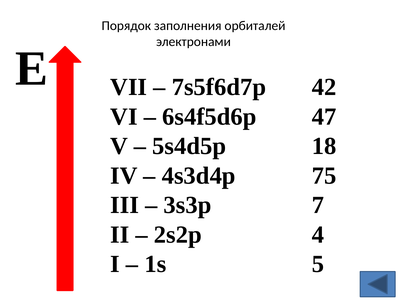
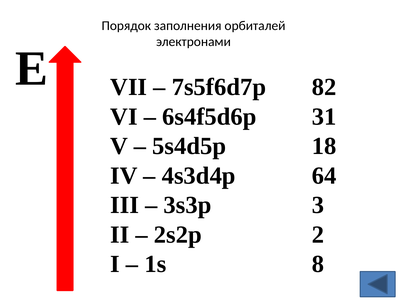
42: 42 -> 82 (324, 87)
47: 47 -> 31 (324, 117)
75: 75 -> 64 (324, 176)
7: 7 -> 3 (318, 205)
4: 4 -> 2 (318, 235)
5: 5 -> 8 (318, 264)
